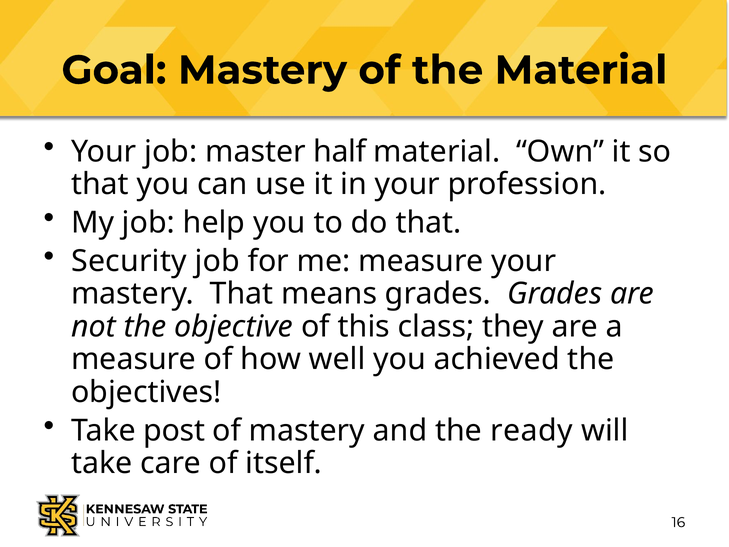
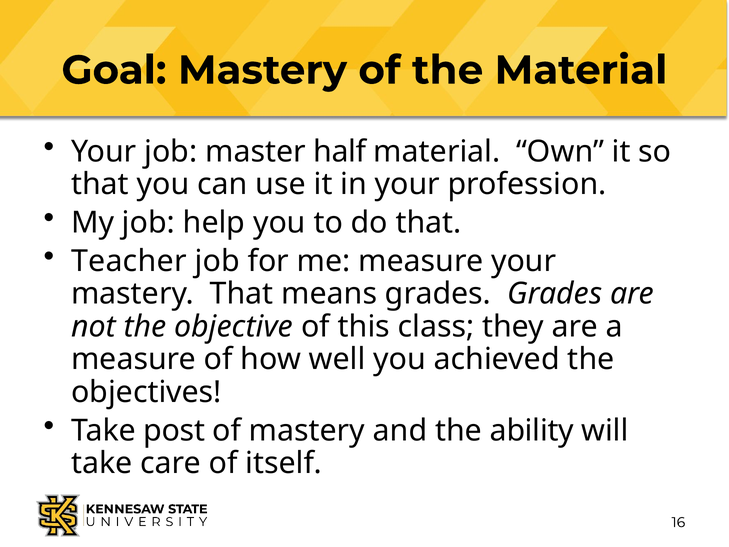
Security: Security -> Teacher (129, 261)
ready: ready -> ability (532, 430)
